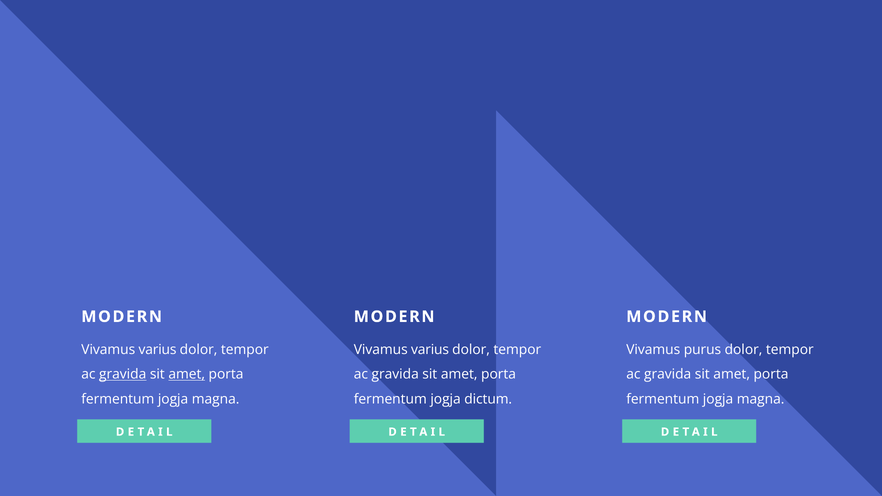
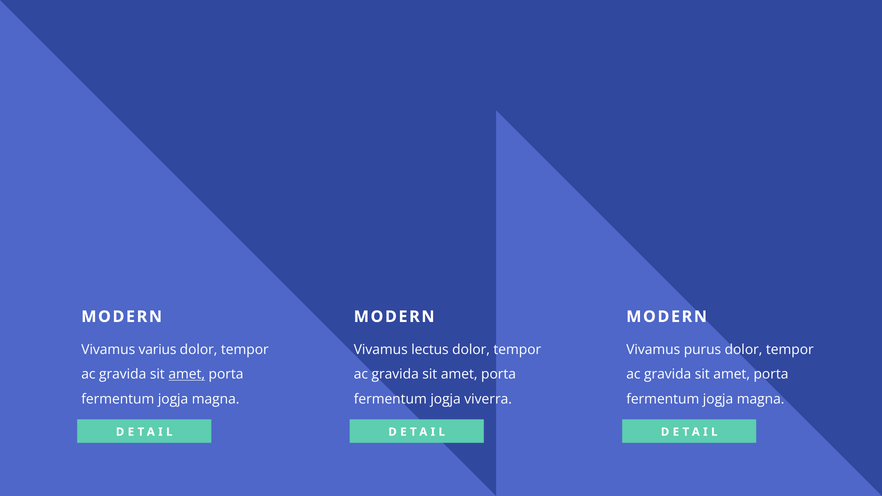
varius: varius -> lectus (430, 350)
gravida underline: present -> none (123, 374)
dictum: dictum -> viverra (488, 399)
